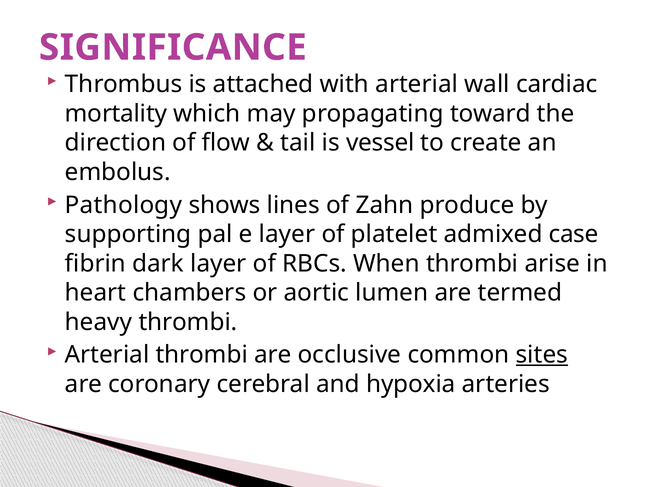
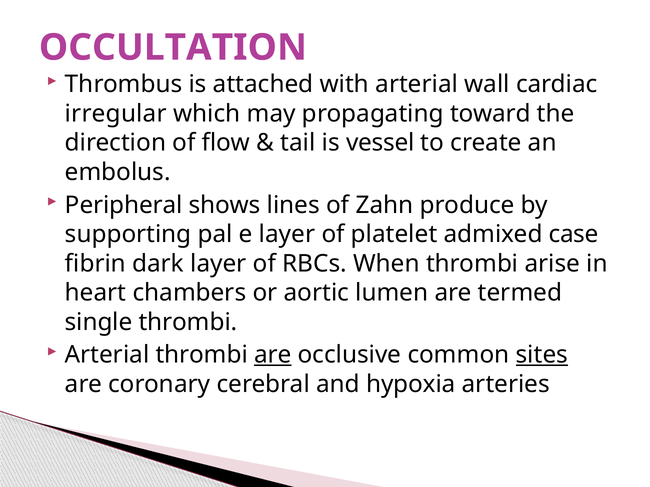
SIGNIFICANCE: SIGNIFICANCE -> OCCULTATION (173, 48)
mortality: mortality -> irregular (116, 114)
Pathology: Pathology -> Peripheral (124, 205)
heavy: heavy -> single (99, 322)
are underline: none -> present (273, 355)
